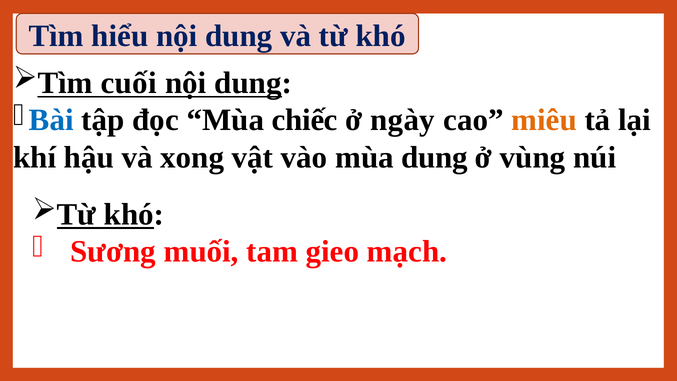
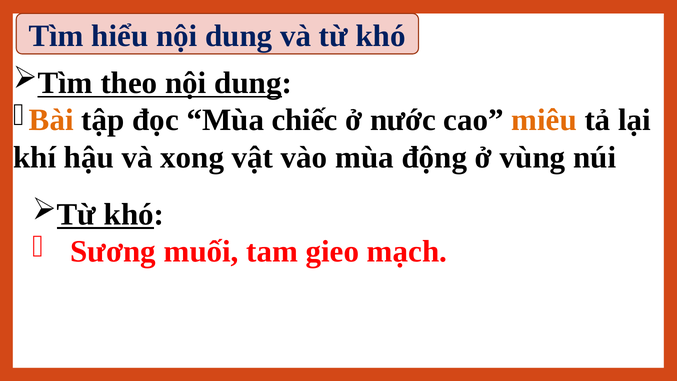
cuối: cuối -> theo (129, 83)
Bài colour: blue -> orange (51, 120)
ngày: ngày -> nước (403, 120)
mùa dung: dung -> động (434, 157)
